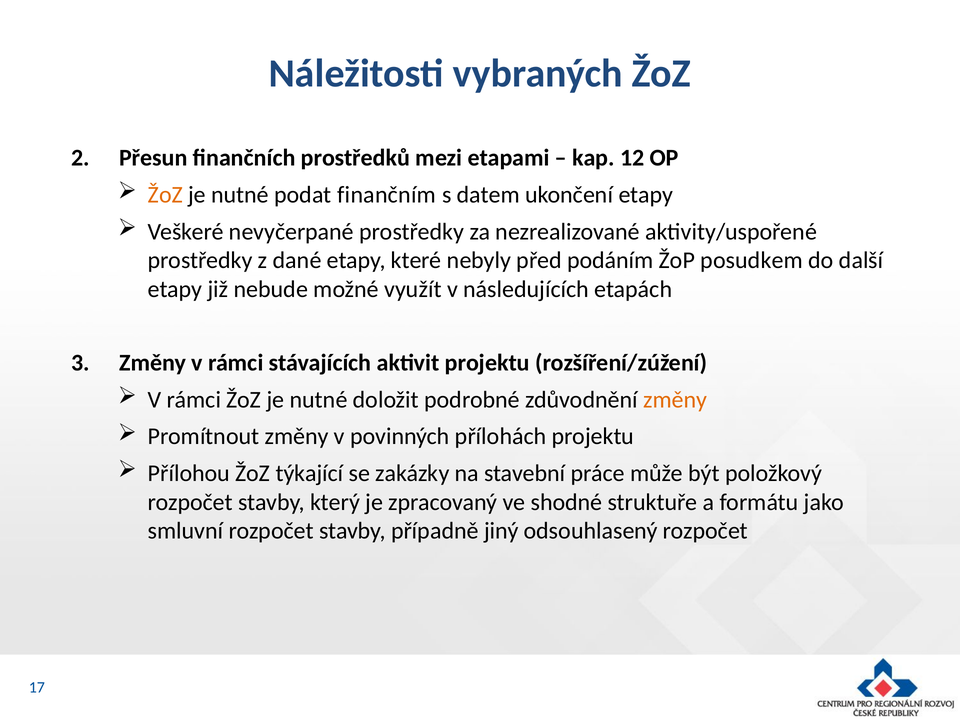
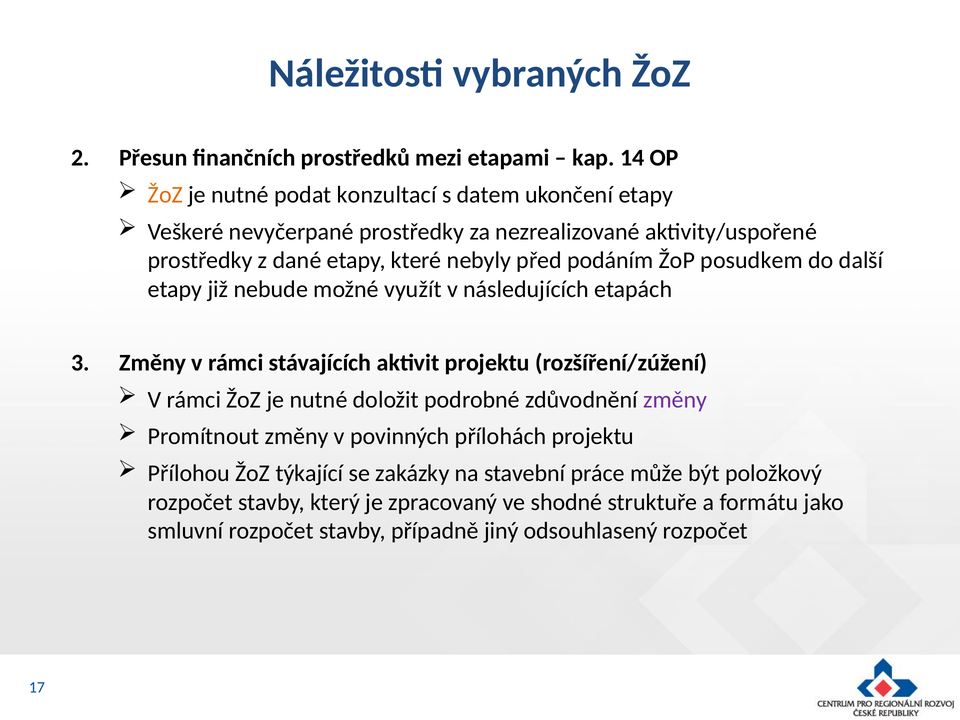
12: 12 -> 14 (632, 158)
finančním: finančním -> konzultací (387, 195)
změny colour: orange -> purple (675, 400)
